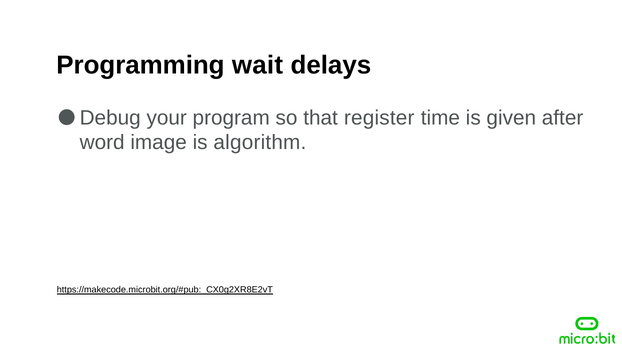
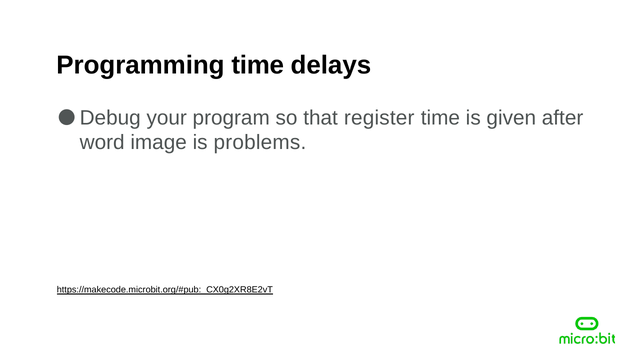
Programming wait: wait -> time (258, 65)
algorithm: algorithm -> problems (260, 143)
